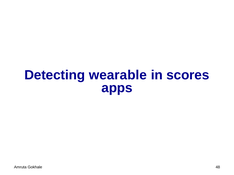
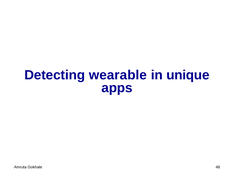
scores: scores -> unique (188, 75)
